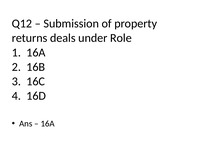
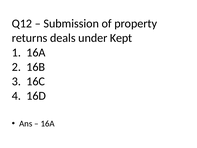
Role: Role -> Kept (121, 38)
